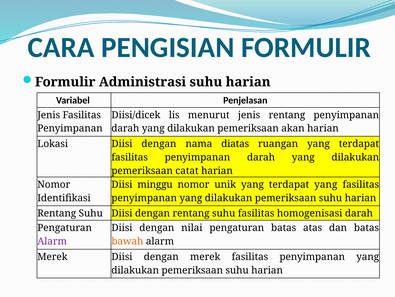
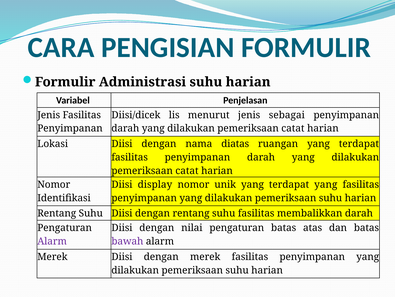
jenis rentang: rentang -> sebagai (287, 115)
akan: akan -> catat (293, 128)
minggu: minggu -> display (155, 184)
homogenisasi: homogenisasi -> membalikkan (310, 213)
bawah colour: orange -> purple (127, 241)
